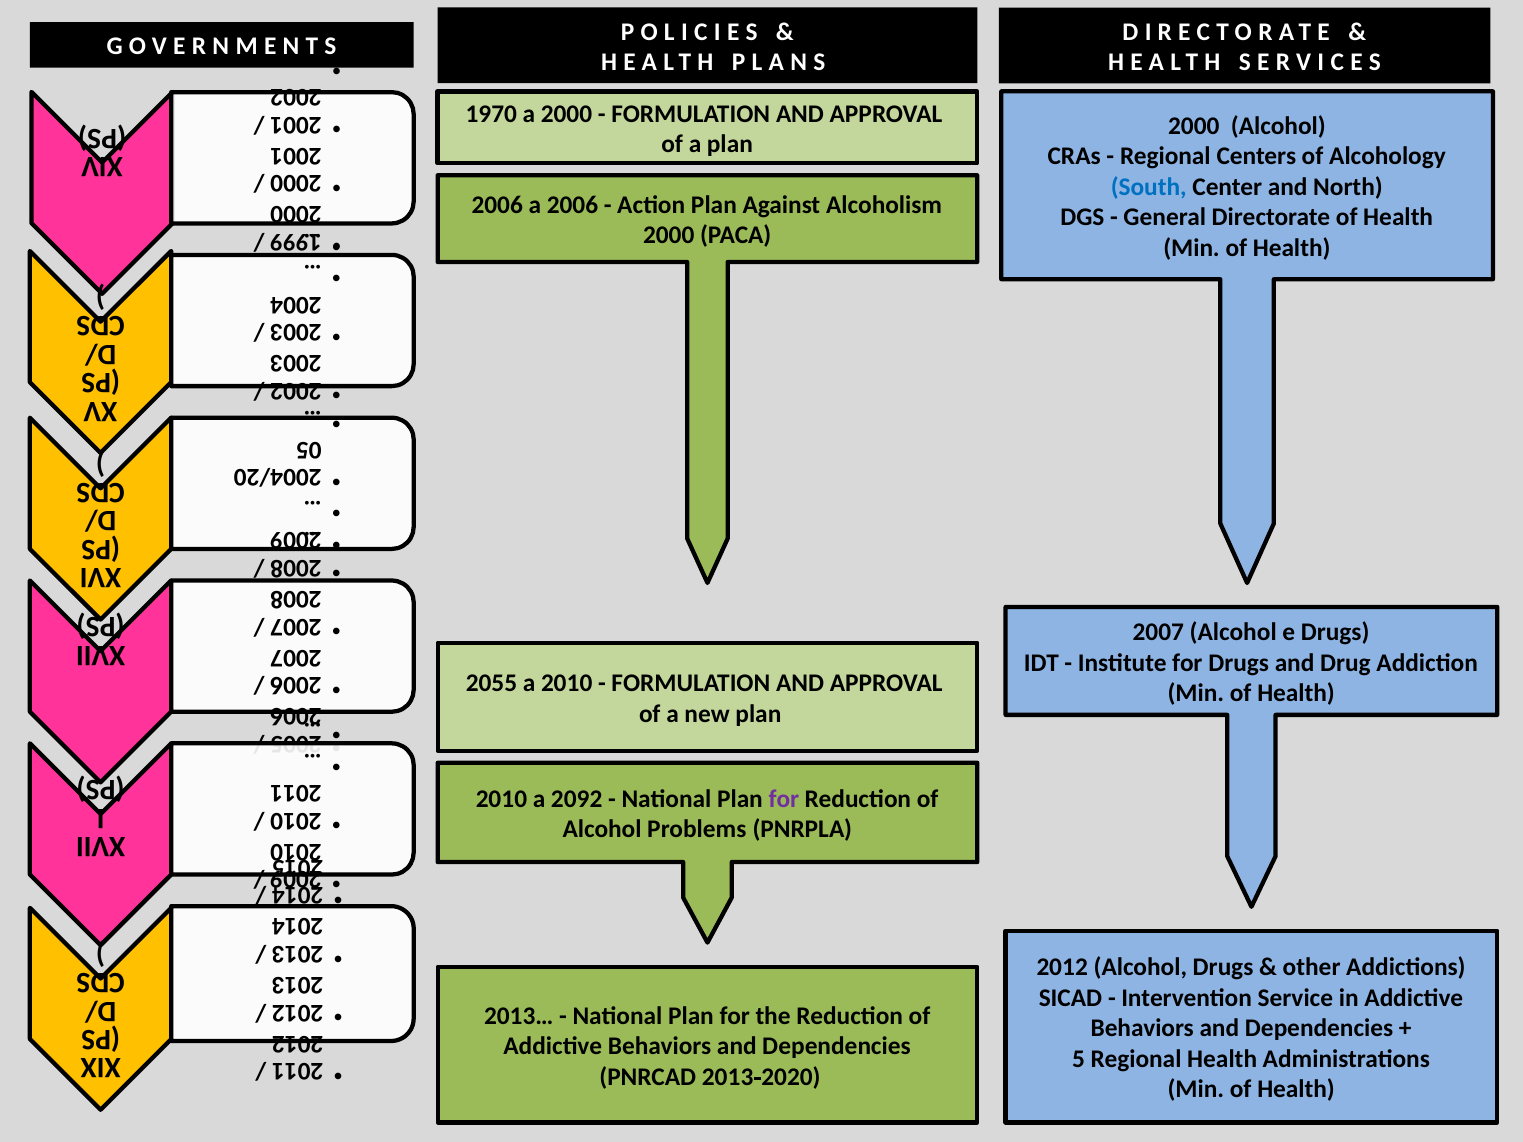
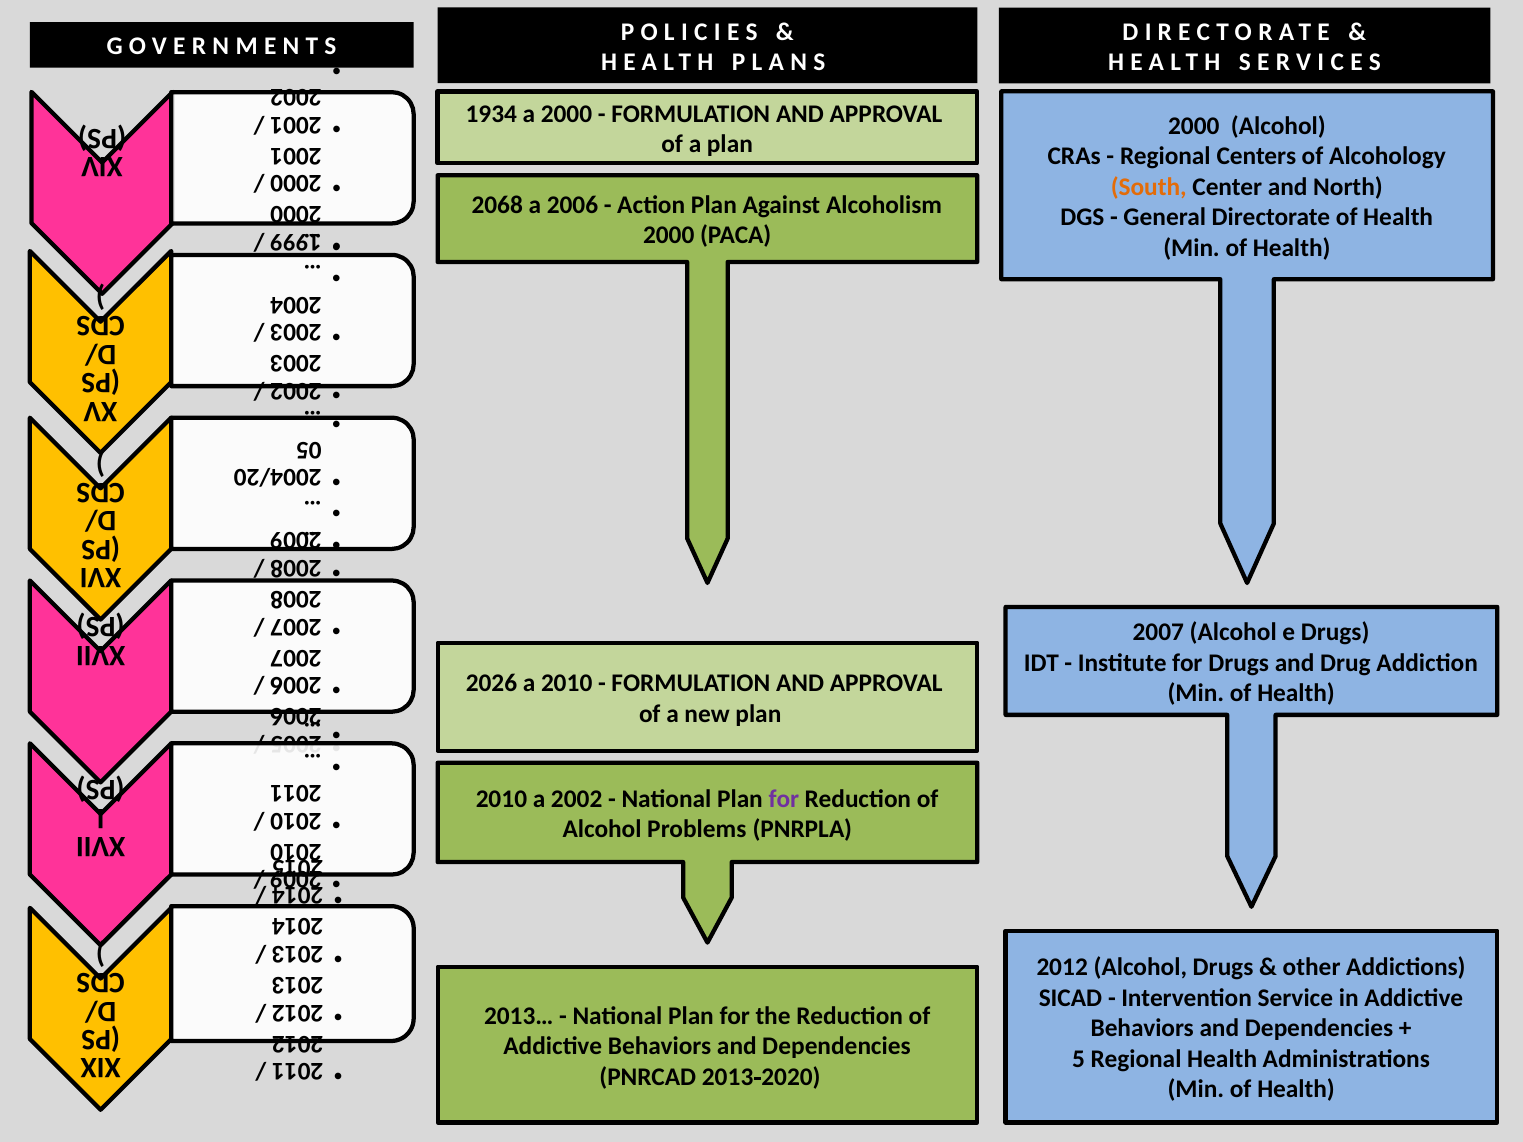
1970: 1970 -> 1934 (491, 114)
South colour: blue -> orange (1149, 187)
2006: 2006 -> 2068 (497, 205)
2055: 2055 -> 2026 (491, 684)
2092: 2092 -> 2002 (577, 799)
